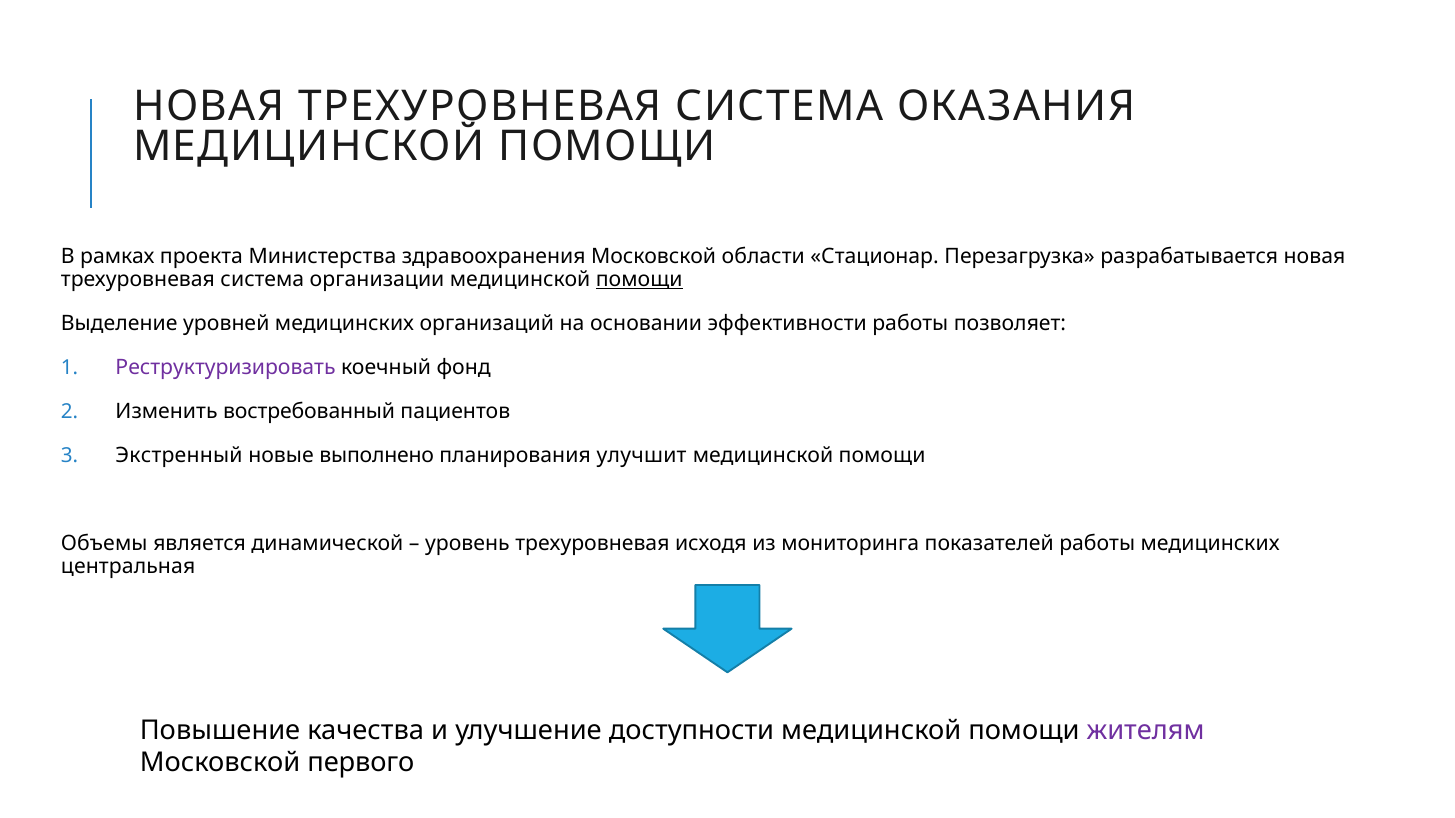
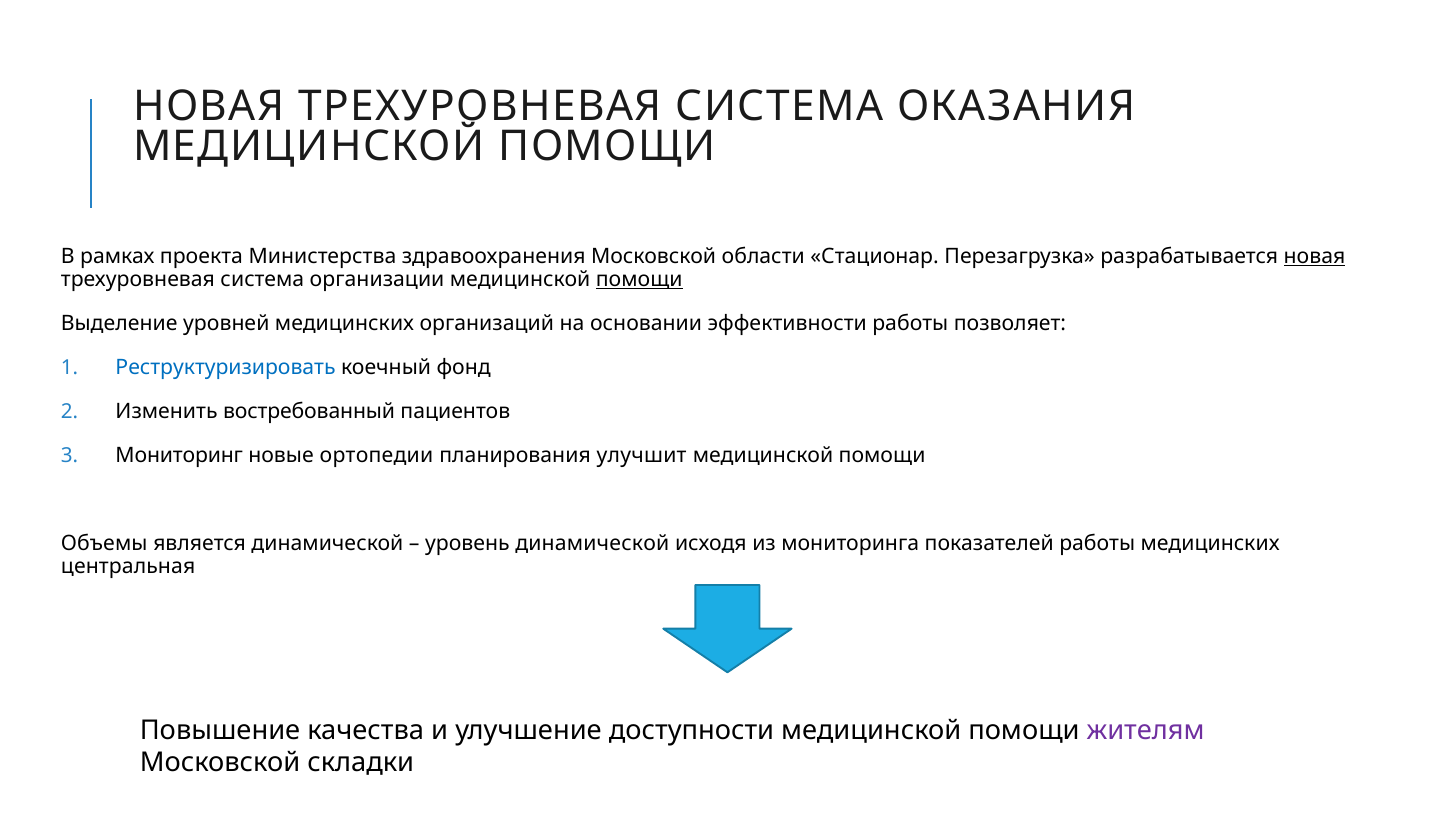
новая underline: none -> present (1315, 256)
Реструктуризировать colour: purple -> blue (226, 367)
Экстренный: Экстренный -> Мониторинг (179, 456)
выполнено: выполнено -> ортопедии (376, 456)
уровень трехуровневая: трехуровневая -> динамической (592, 544)
первого: первого -> складки (361, 763)
